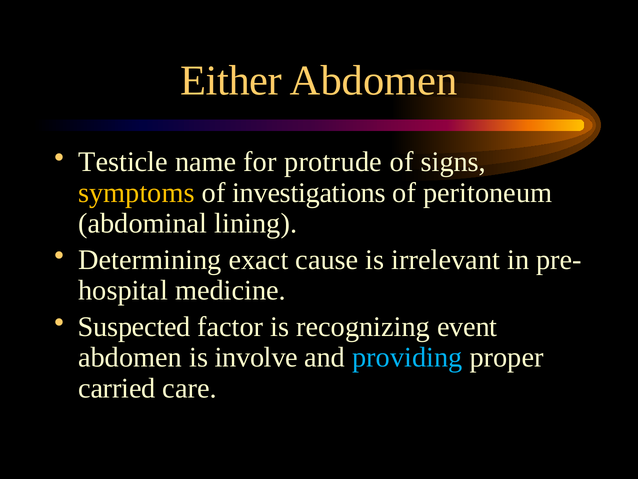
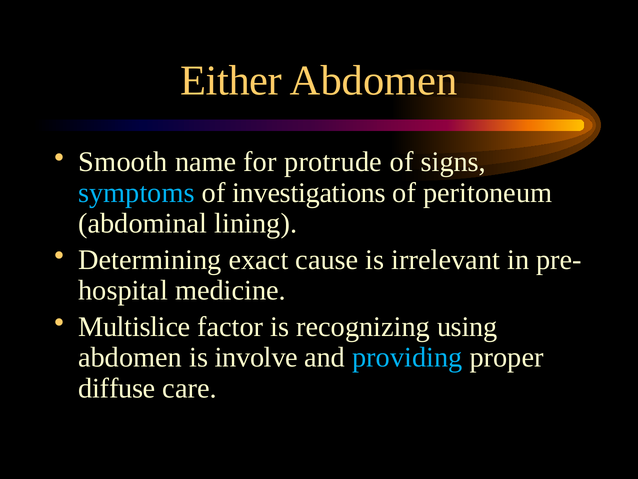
Testicle: Testicle -> Smooth (123, 162)
symptoms colour: yellow -> light blue (136, 193)
Suspected: Suspected -> Multislice (134, 326)
event: event -> using (467, 326)
carried: carried -> diffuse (117, 388)
